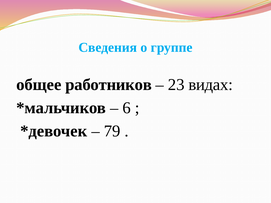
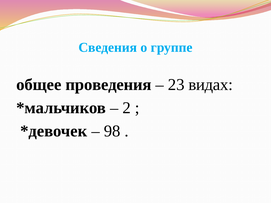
работников: работников -> проведения (109, 85)
6: 6 -> 2 (127, 108)
79: 79 -> 98 (112, 131)
